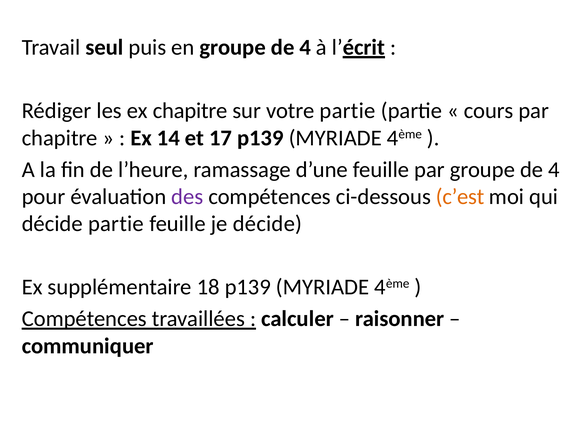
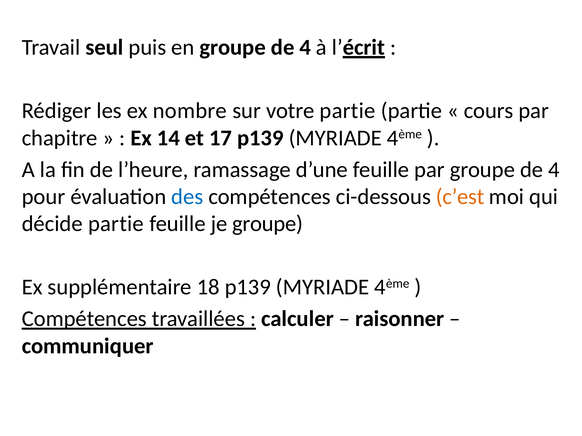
ex chapitre: chapitre -> nombre (190, 111)
des colour: purple -> blue (187, 197)
je décide: décide -> groupe (268, 224)
